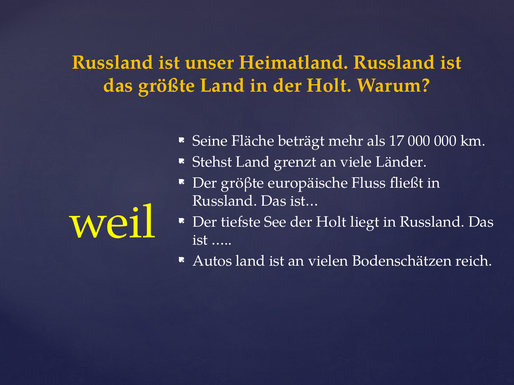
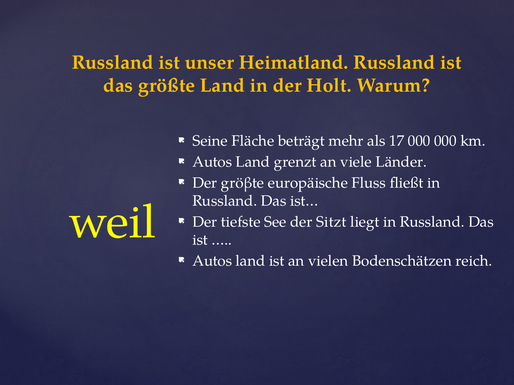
Stehst: Stehst -> Autos (212, 162)
See der Holt: Holt -> Sitzt (331, 222)
